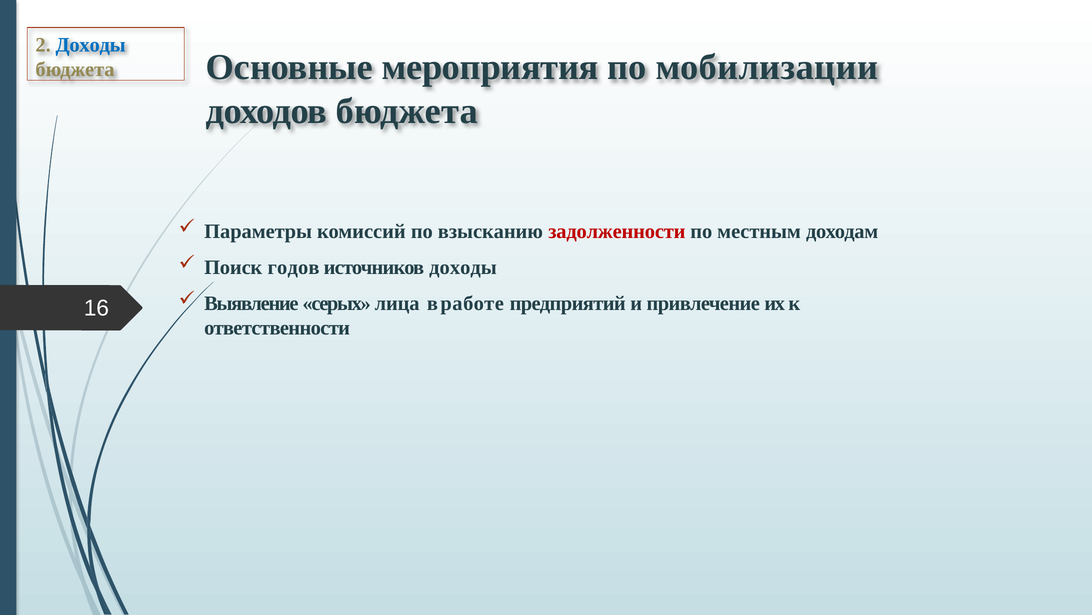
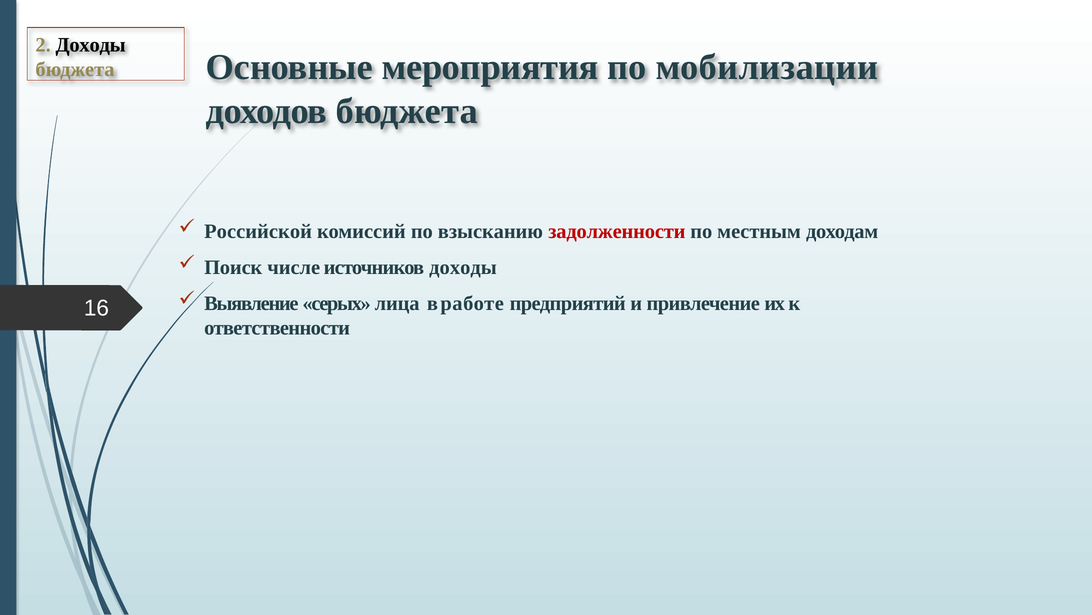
Доходы colour: blue -> black (91, 45)
Параметры: Параметры -> Российской (258, 231)
годов: годов -> числе (294, 267)
